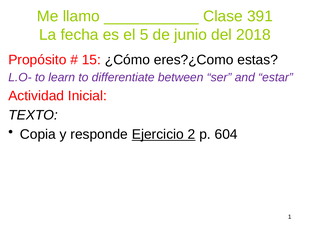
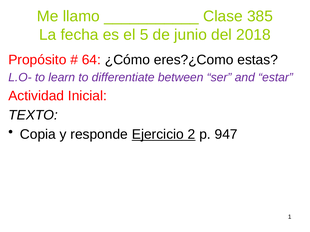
391: 391 -> 385 (260, 16)
15: 15 -> 64 (91, 60)
604: 604 -> 947 (226, 135)
